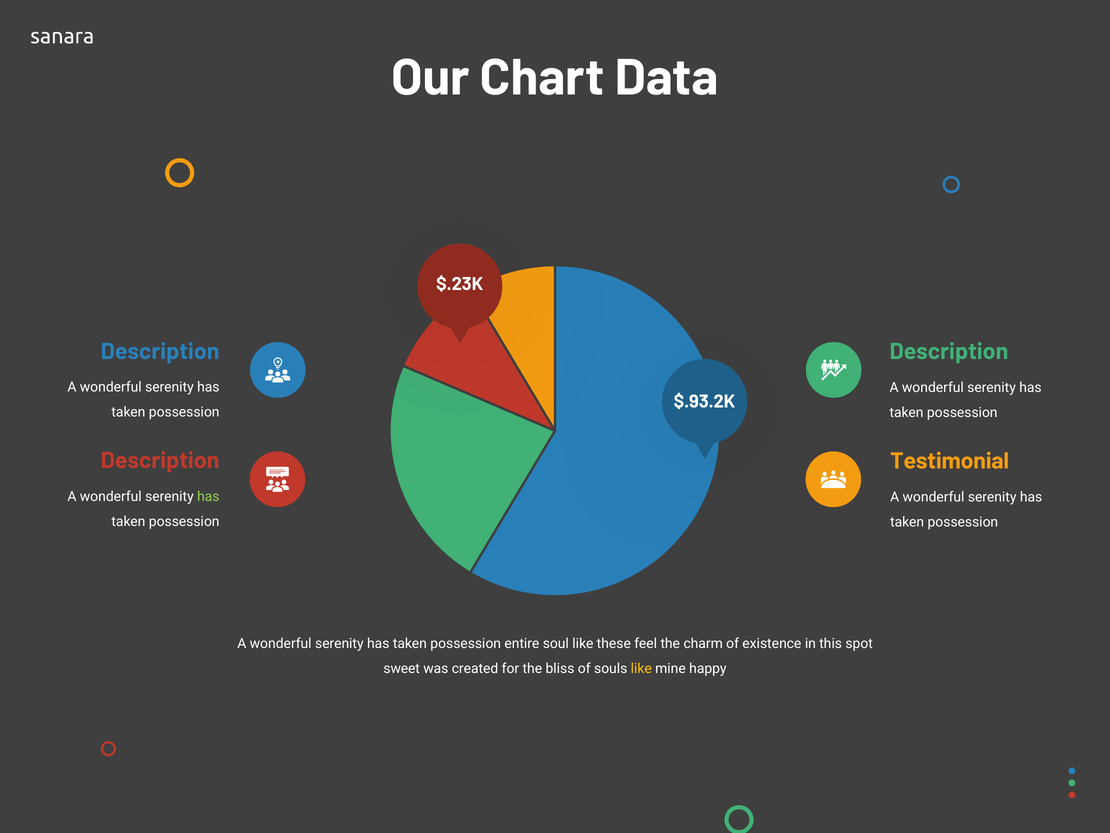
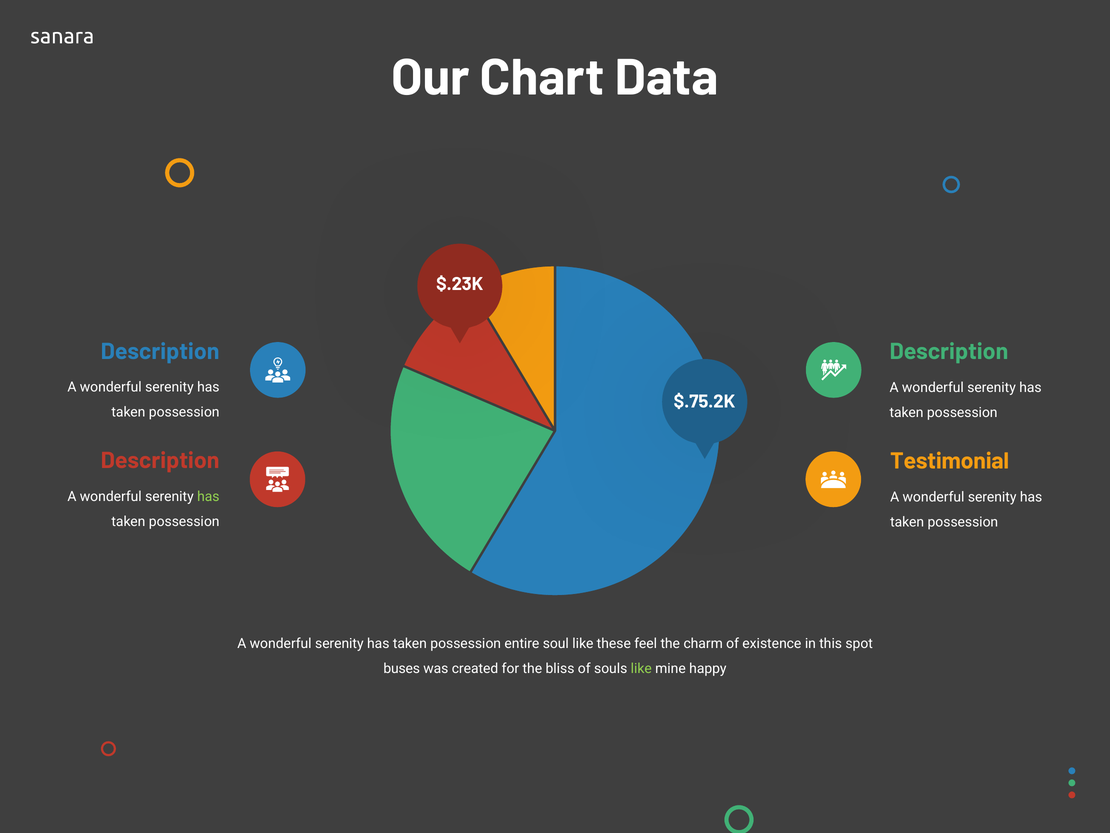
$.93.2K: $.93.2K -> $.75.2K (704, 402)
sweet: sweet -> buses (402, 668)
like colour: yellow -> light green (641, 668)
